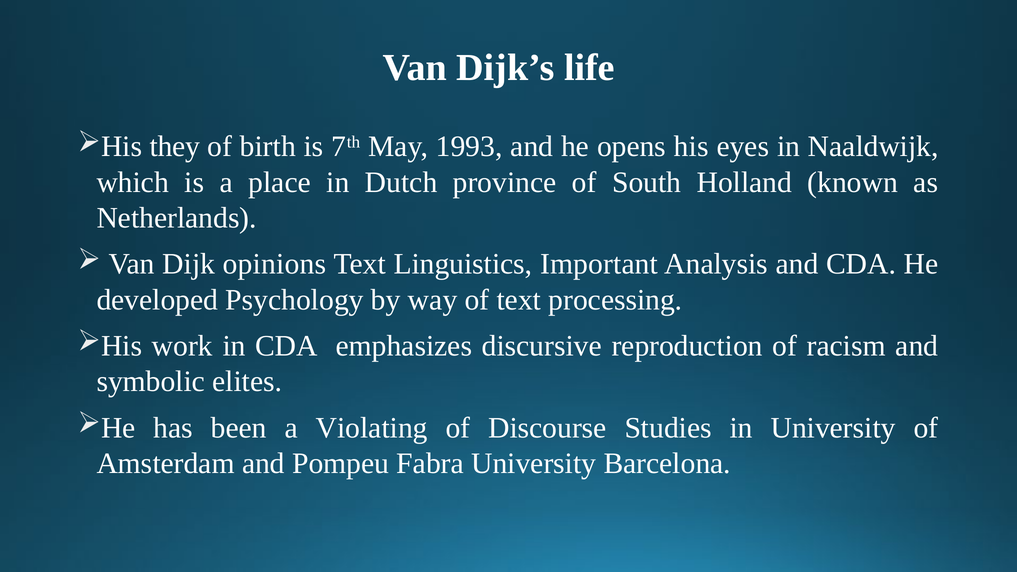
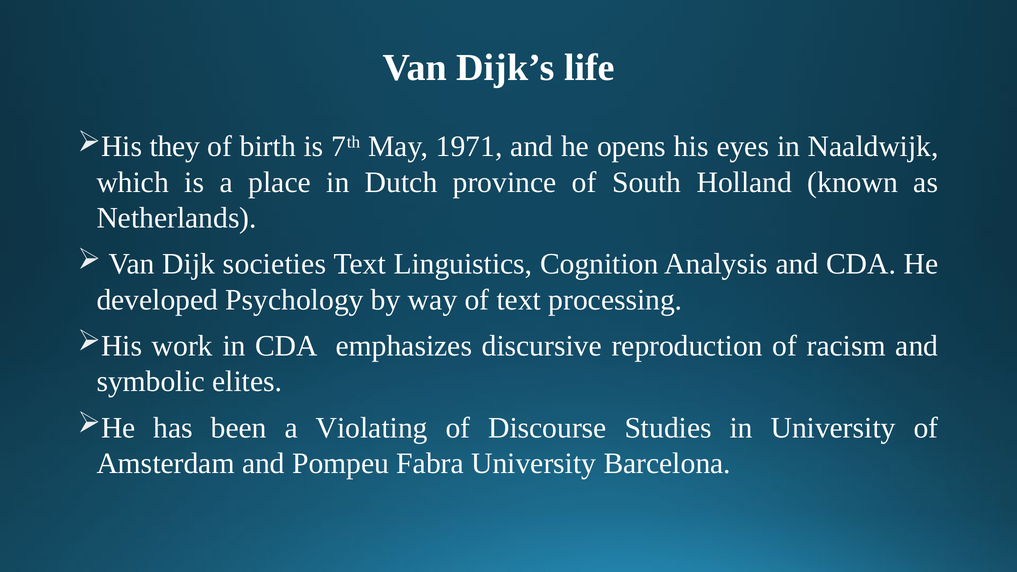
1993: 1993 -> 1971 (469, 147)
opinions: opinions -> societies (275, 264)
Important: Important -> Cognition (599, 264)
